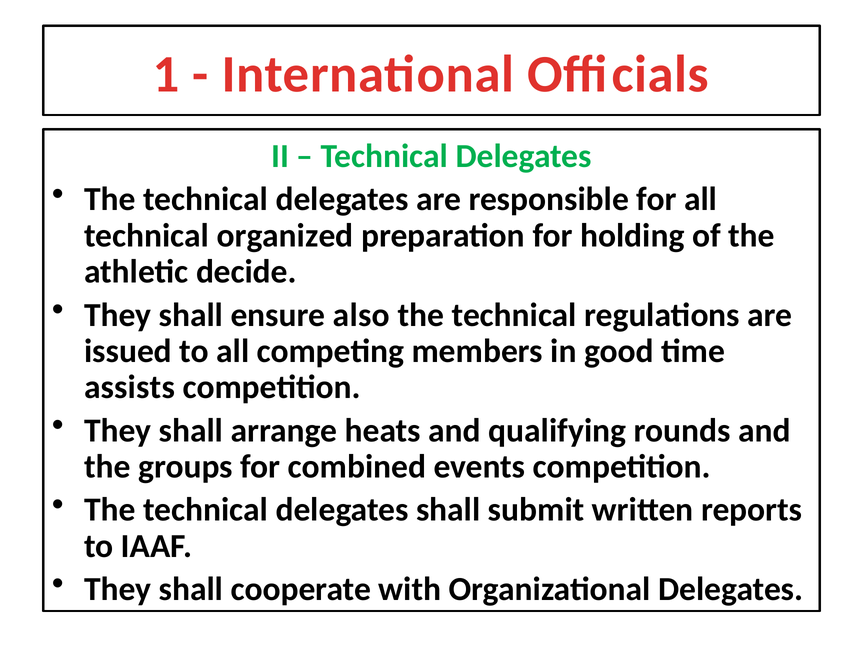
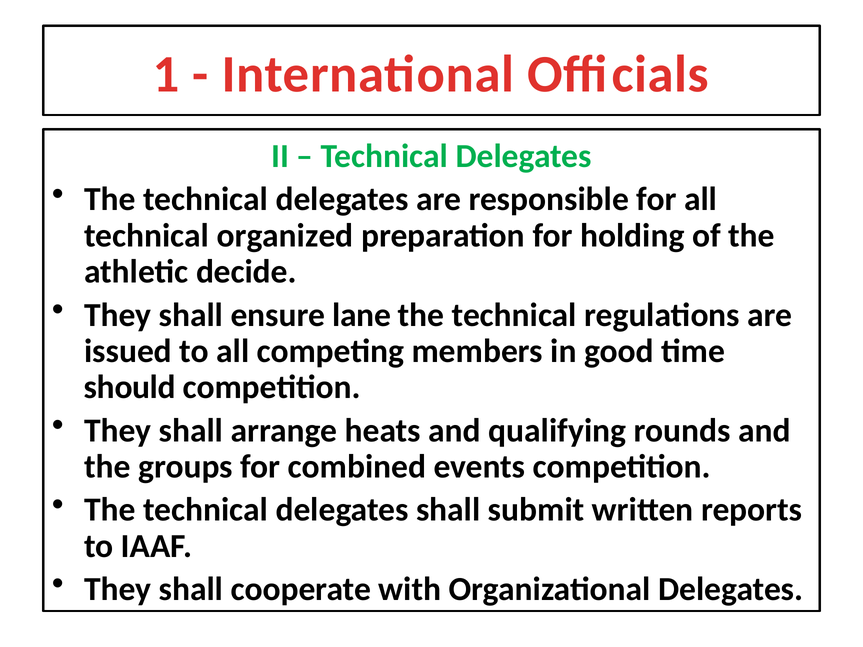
also: also -> lane (362, 315)
assists: assists -> should (130, 388)
